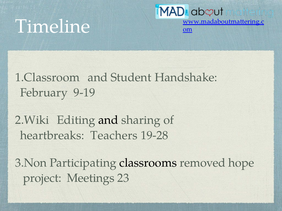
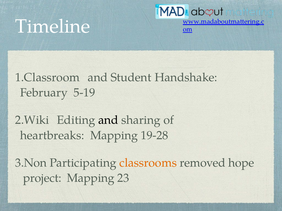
9-19: 9-19 -> 5-19 (84, 93)
heartbreaks Teachers: Teachers -> Mapping (114, 136)
classrooms colour: black -> orange (148, 163)
project Meetings: Meetings -> Mapping (91, 178)
